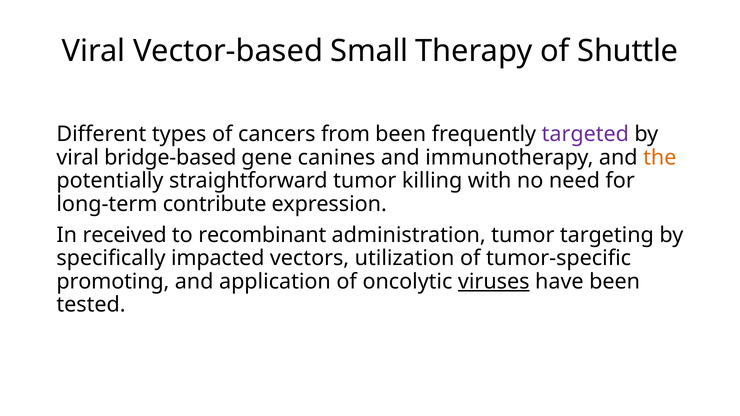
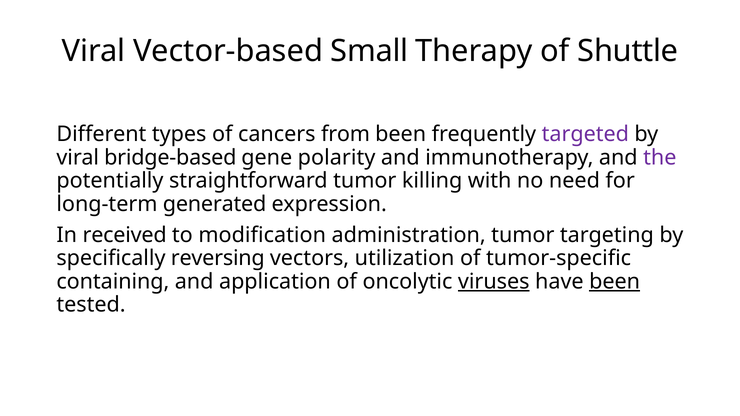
canines: canines -> polarity (337, 158)
the colour: orange -> purple (660, 158)
contribute: contribute -> generated (215, 204)
recombinant: recombinant -> modification (262, 235)
impacted: impacted -> reversing (218, 258)
promoting: promoting -> containing (113, 282)
been underline: none -> present (615, 282)
